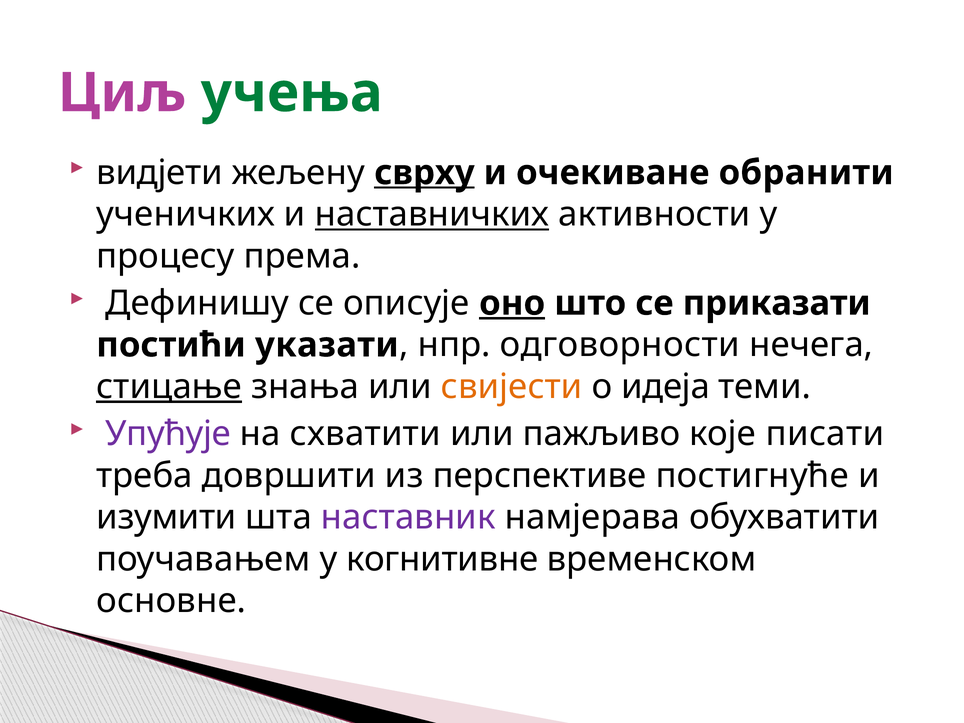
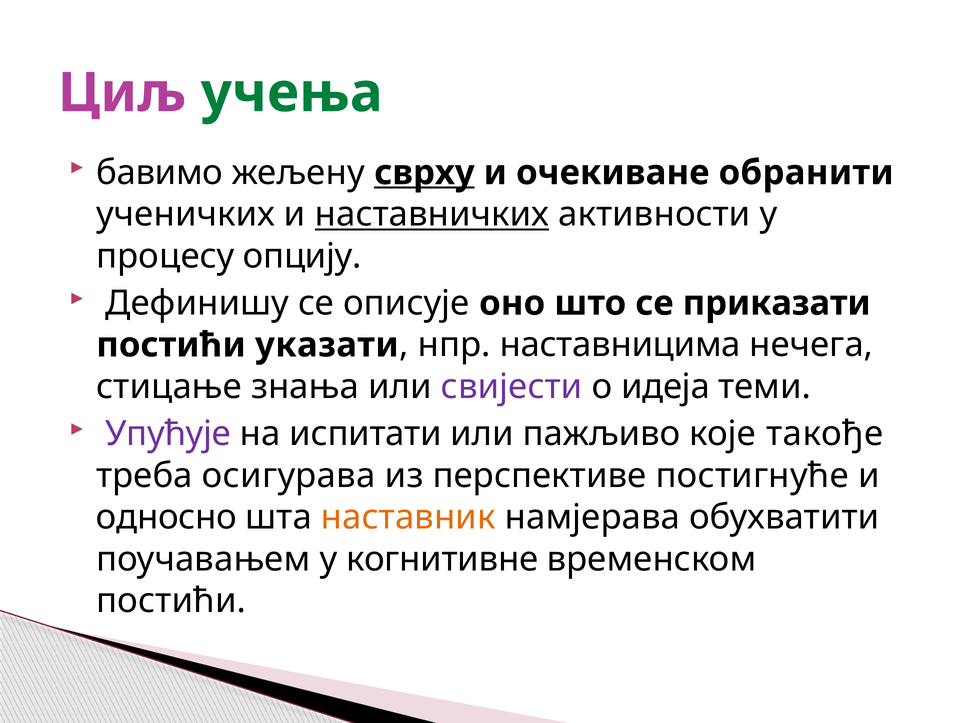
видјети: видјети -> бавимо (160, 173)
према: према -> опцију (302, 256)
оно underline: present -> none (512, 303)
одговорности: одговорности -> наставницима (620, 345)
стицање underline: present -> none (169, 387)
свијести colour: orange -> purple (512, 387)
схватити: схватити -> испитати (366, 434)
писати: писати -> такође (825, 434)
довршити: довршити -> осигурава (289, 476)
изумити: изумити -> односно (166, 517)
наставник colour: purple -> orange (408, 517)
основне: основне -> постићи (171, 601)
